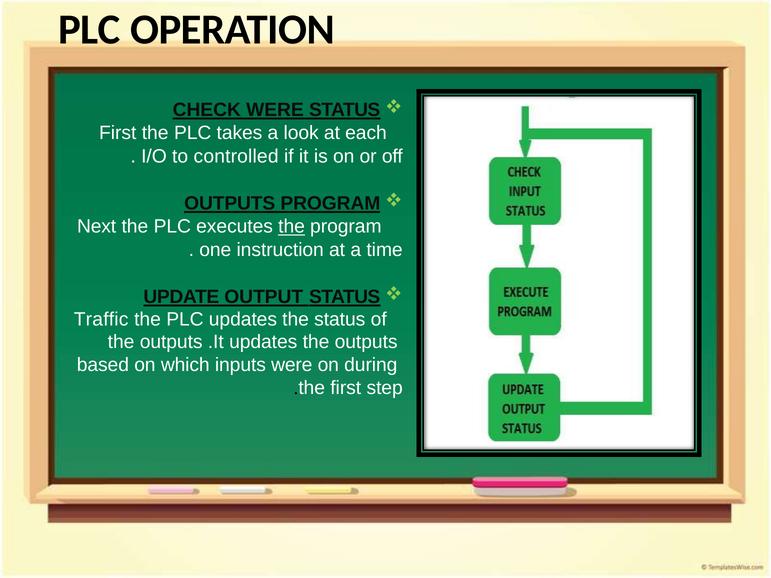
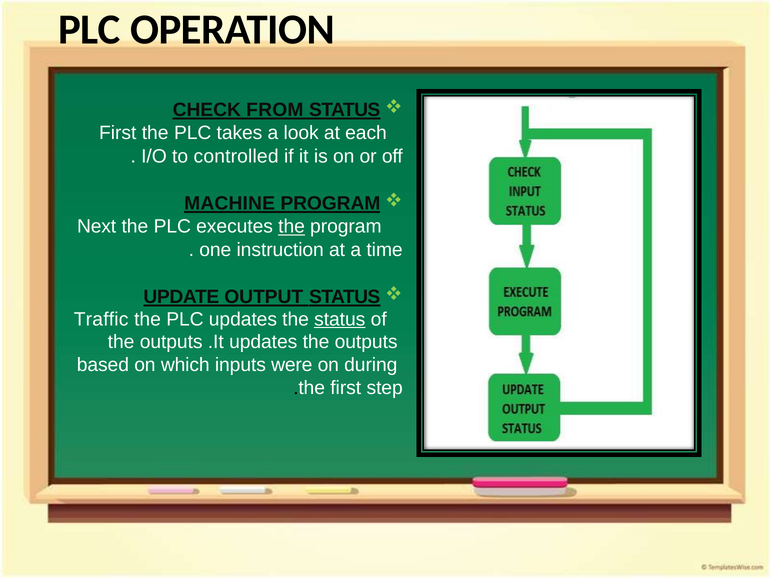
CHECK WERE: WERE -> FROM (275, 110)
OUTPUTS: OUTPUTS -> MACHINE (230, 204)
status underline: none -> present (340, 319)
